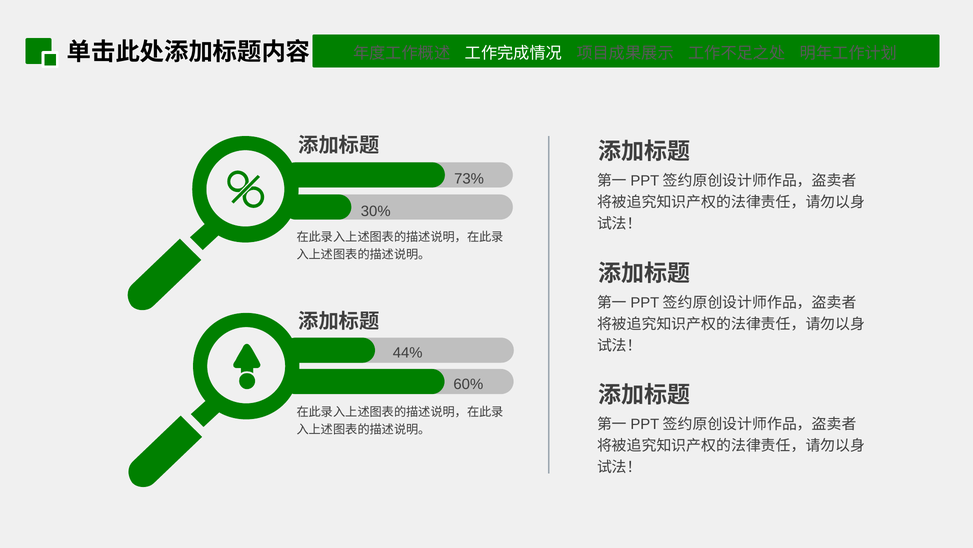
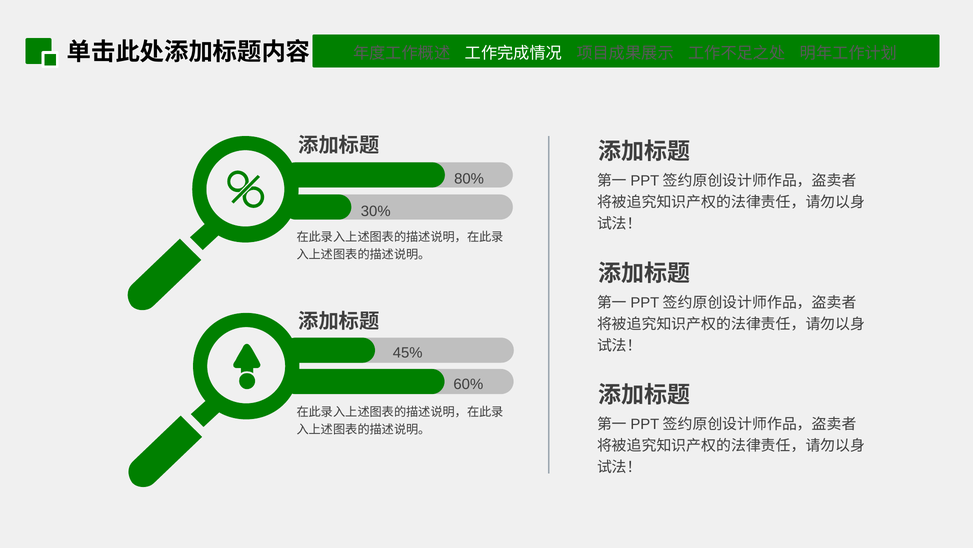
73%: 73% -> 80% (469, 178)
44%: 44% -> 45% (408, 353)
